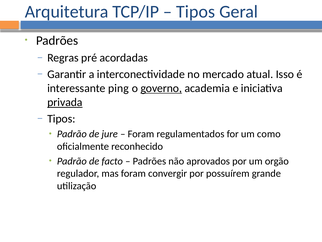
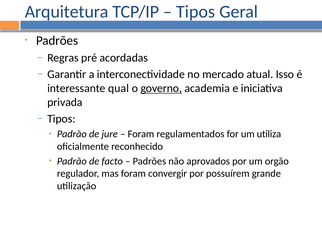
ping: ping -> qual (119, 88)
privada underline: present -> none (65, 102)
como: como -> utiliza (269, 134)
